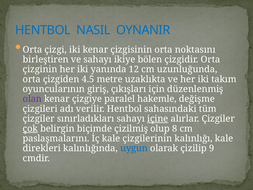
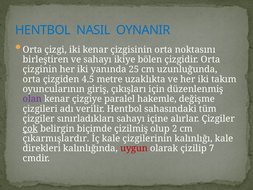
12: 12 -> 25 (134, 69)
içine underline: present -> none (158, 119)
8: 8 -> 2 (175, 128)
paslaşmalarını: paslaşmalarını -> çıkarmışlardır (56, 138)
uygun colour: blue -> red (134, 148)
9: 9 -> 7 (212, 148)
